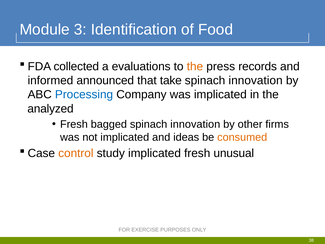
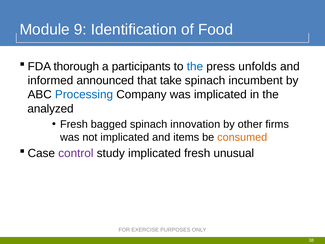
3: 3 -> 9 (80, 29)
collected: collected -> thorough (76, 66)
evaluations: evaluations -> participants (141, 66)
the colour: orange -> blue (195, 66)
records: records -> unfolds (258, 66)
innovation: innovation -> incumbent (256, 80)
ideas: ideas -> items (186, 137)
control colour: orange -> purple (76, 153)
